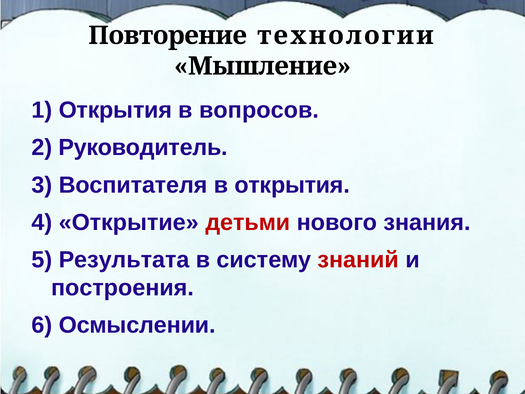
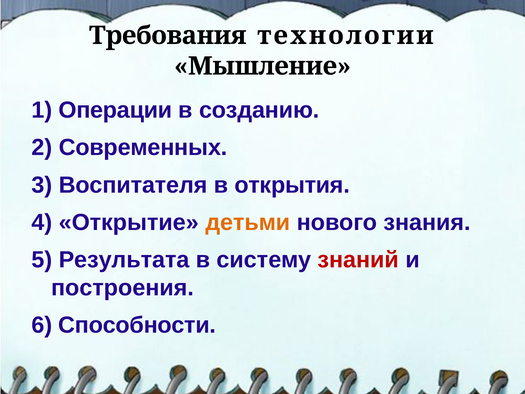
Повторение: Повторение -> Требования (168, 35)
1 Открытия: Открытия -> Операции (115, 110)
вопросов: вопросов -> созданию (259, 110)
Руководитель: Руководитель -> Современных (143, 148)
детьми colour: red -> orange (248, 222)
Осмыслении: Осмыслении -> Способности (137, 325)
